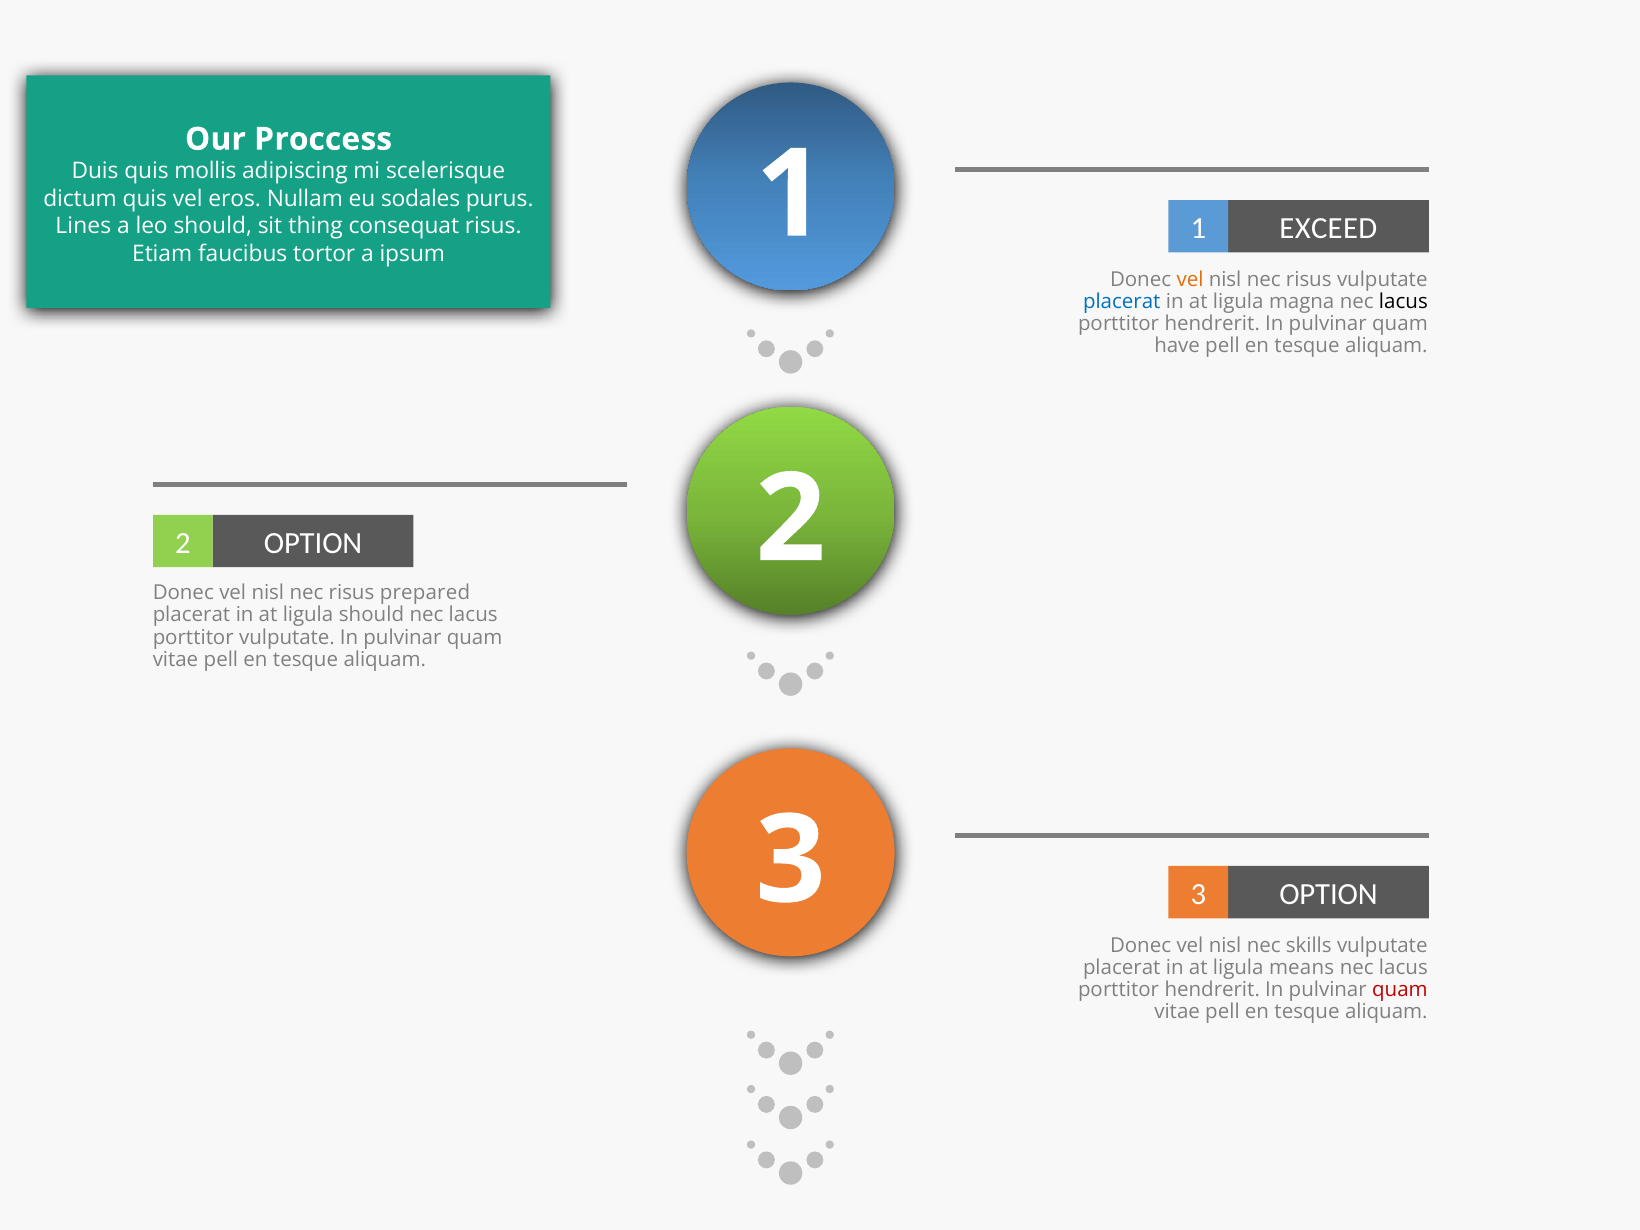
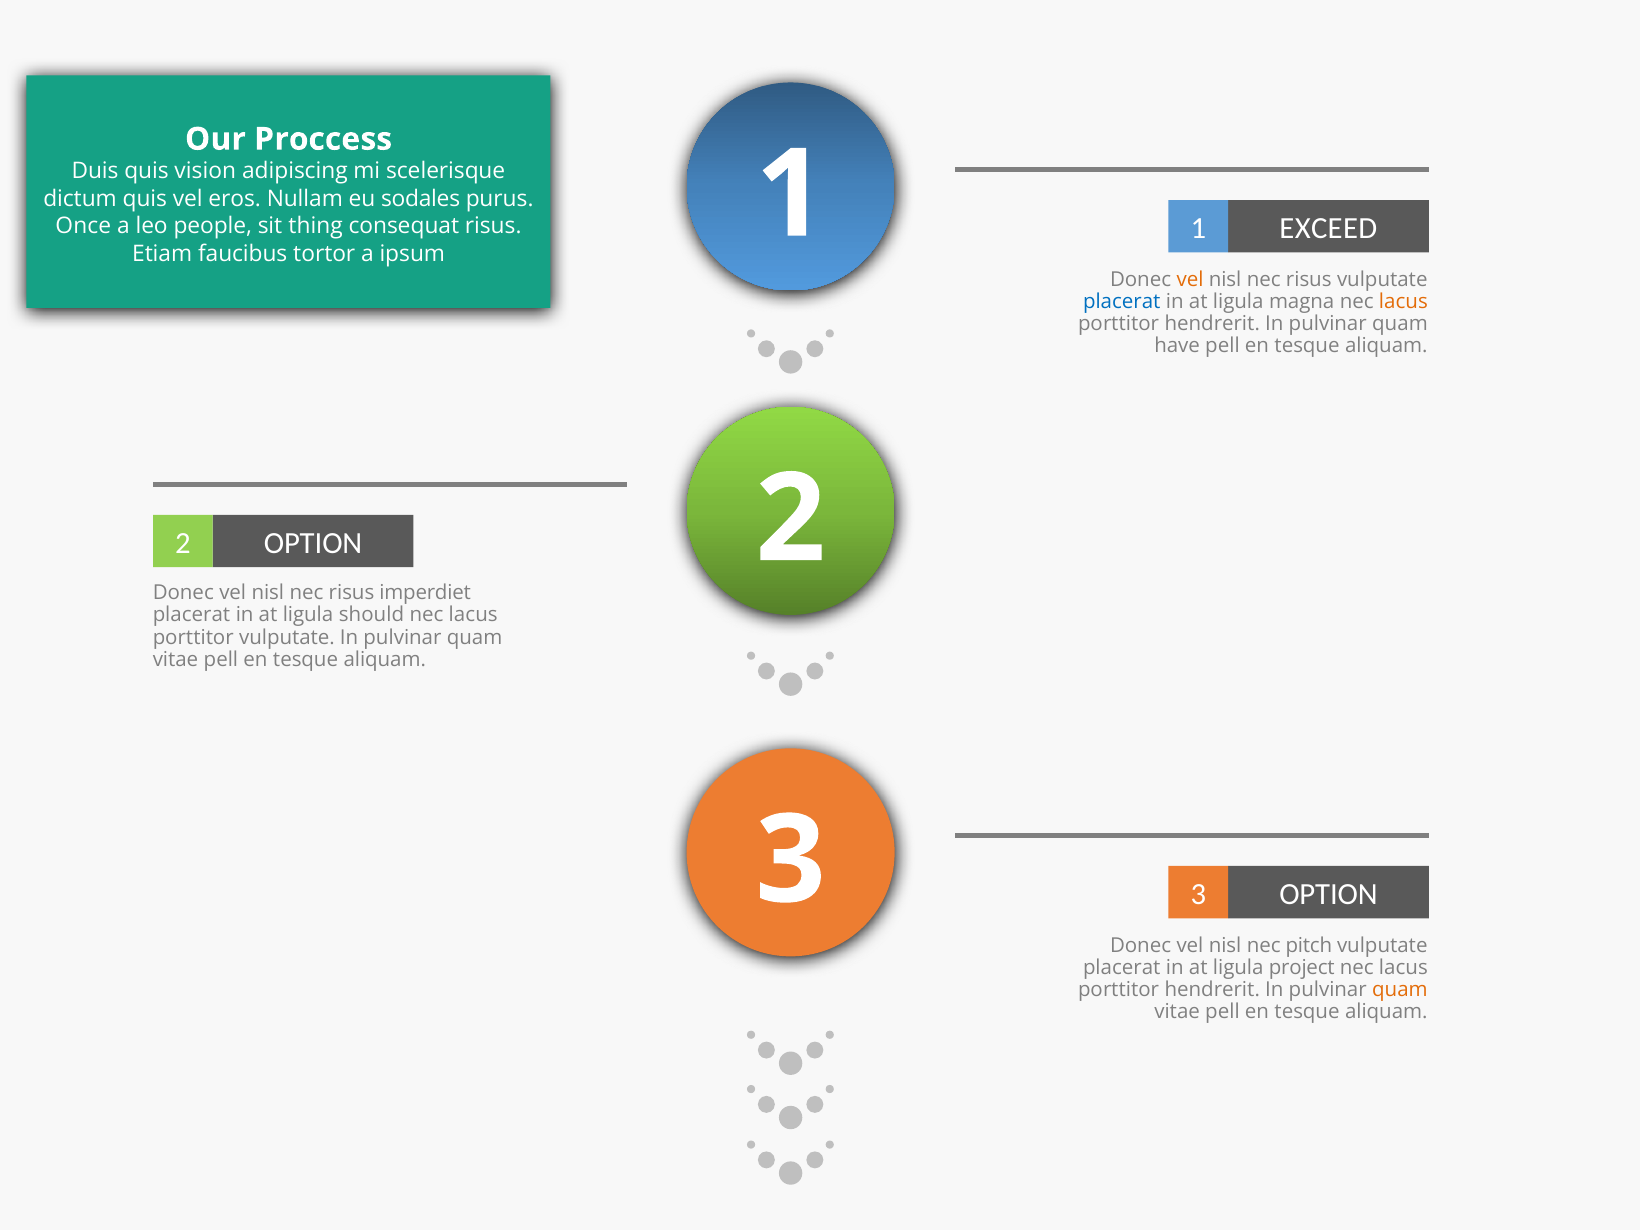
mollis: mollis -> vision (205, 171)
Lines: Lines -> Once (83, 226)
leo should: should -> people (213, 226)
lacus colour: black -> orange (1403, 302)
prepared: prepared -> imperdiet (425, 593)
skills: skills -> pitch (1309, 945)
means: means -> project (1302, 968)
quam colour: red -> orange (1400, 990)
